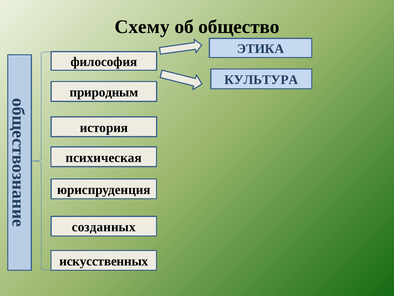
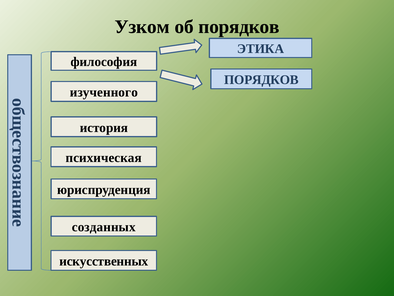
Схему: Схему -> Узком (142, 27)
об общество: общество -> порядков (239, 27)
КУЛЬТУРА: КУЛЬТУРА -> ПОРЯДКОВ (261, 80)
природным: природным -> изученного (104, 92)
